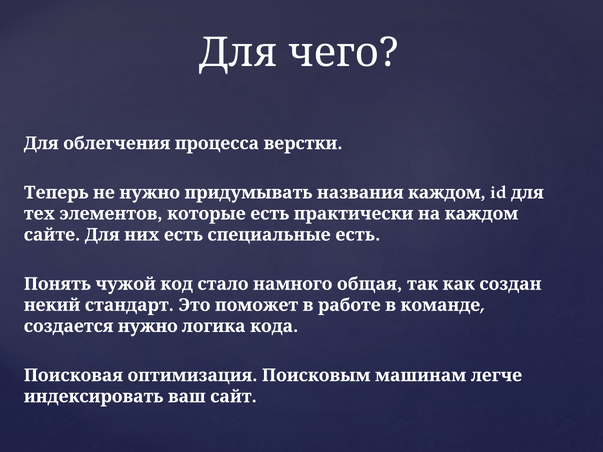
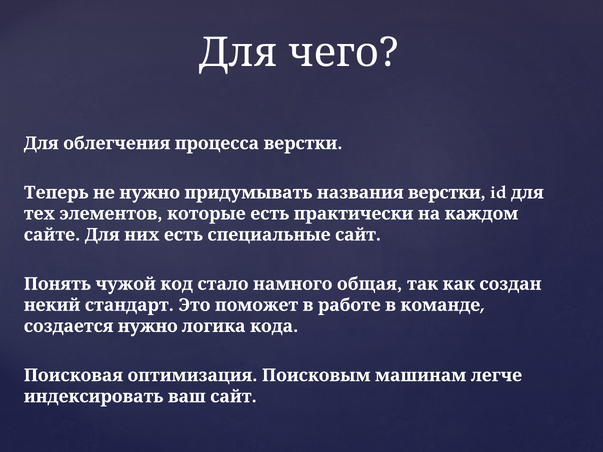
названия каждом: каждом -> верстки (447, 193)
специальные есть: есть -> сайт (358, 235)
